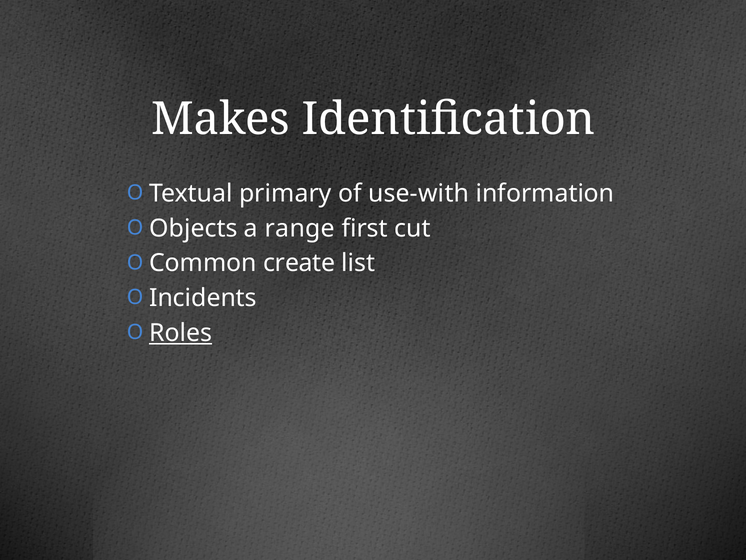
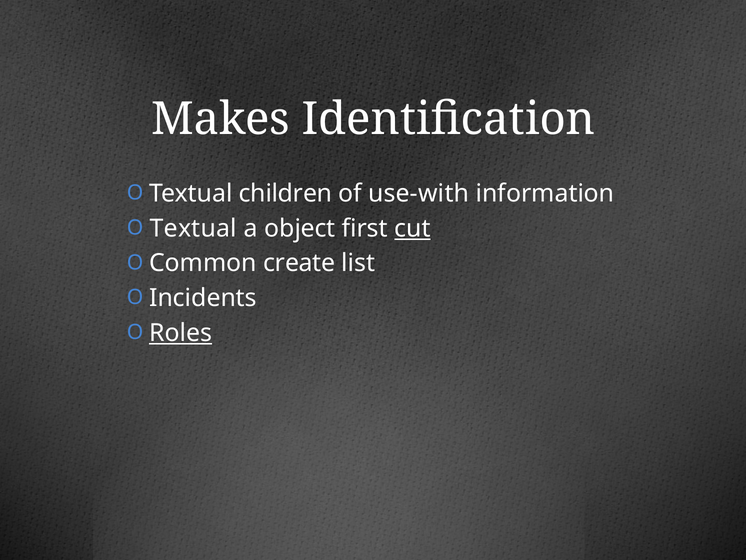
primary: primary -> children (285, 193)
Objects: Objects -> Textual (193, 228)
range: range -> object (300, 228)
cut underline: none -> present (412, 228)
